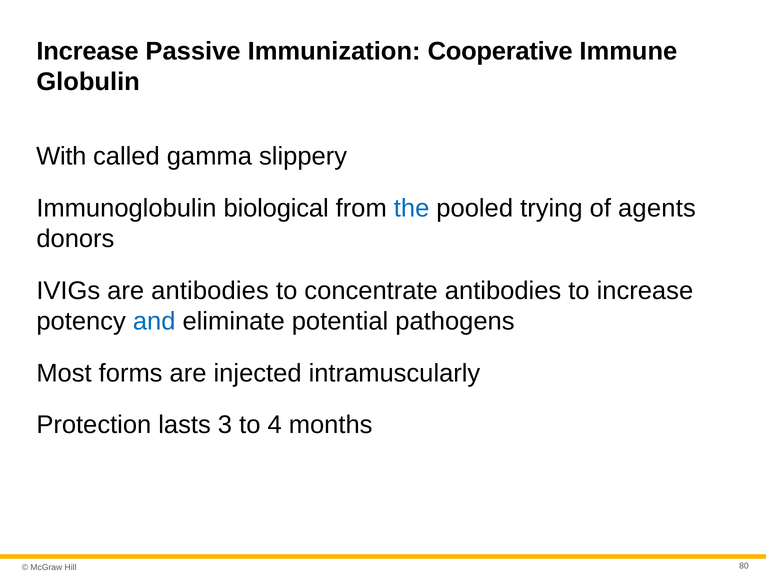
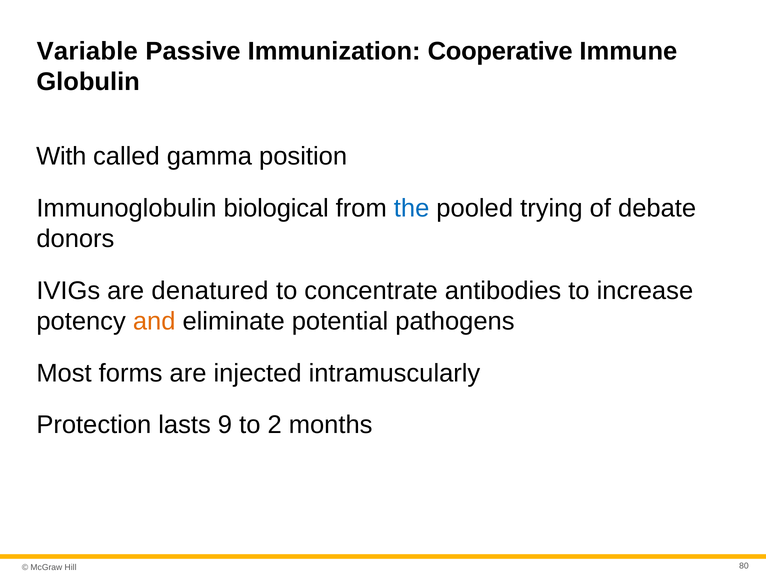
Increase: Increase -> Variable (87, 51)
slippery: slippery -> position (303, 157)
agents: agents -> debate (657, 208)
are antibodies: antibodies -> denatured (210, 291)
and colour: blue -> orange (154, 322)
3: 3 -> 9 (225, 425)
4: 4 -> 2 (275, 425)
